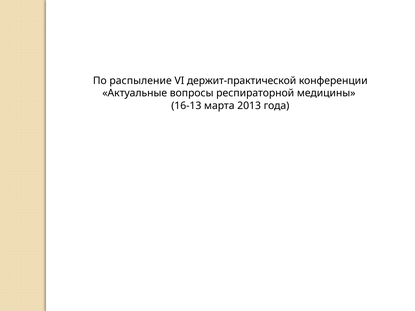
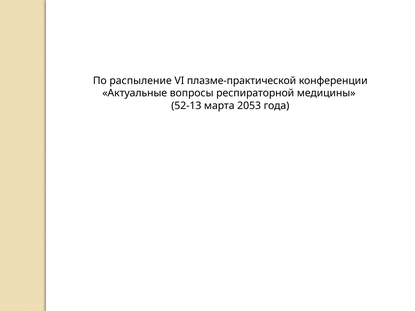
держит-практической: держит-практической -> плазме-практической (242, 81)
16-13: 16-13 -> 52-13 (186, 106)
2013: 2013 -> 2053 (249, 106)
